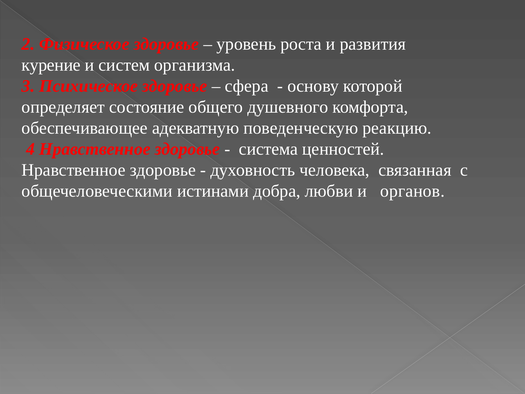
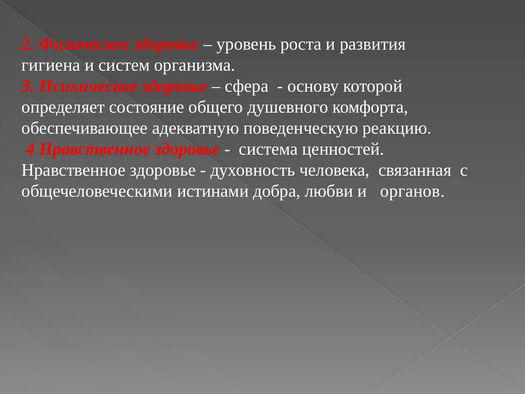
курение: курение -> гигиена (51, 65)
